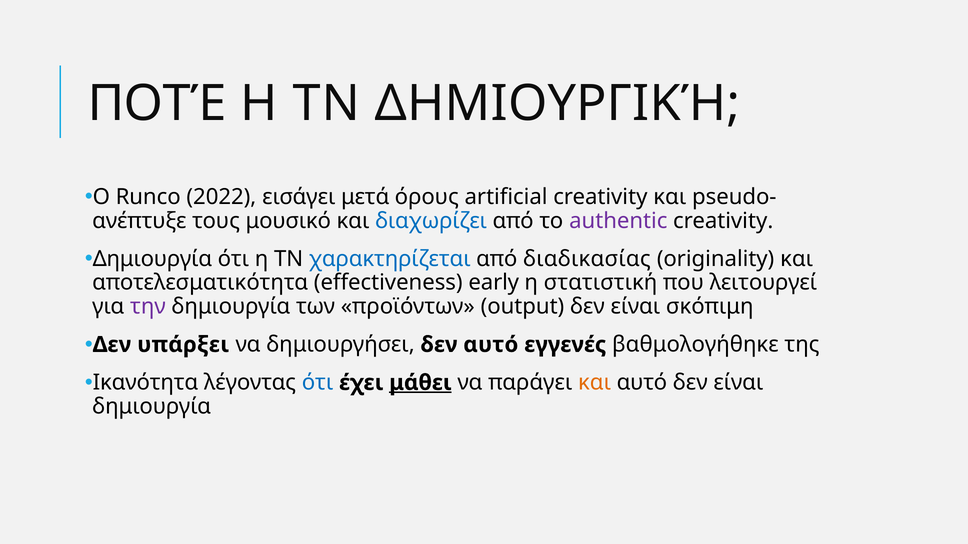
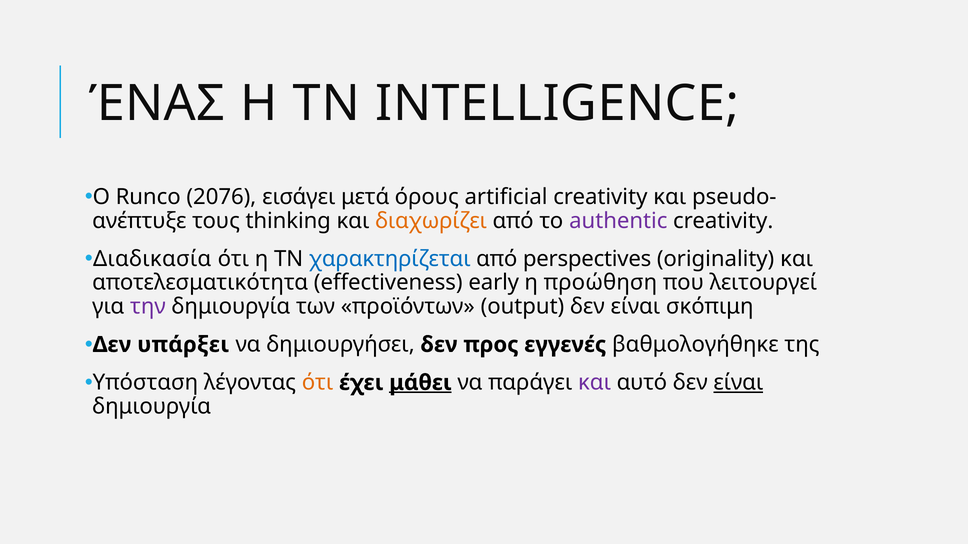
ΠΟΤΈ: ΠΟΤΈ -> ΈΝΑΣ (157, 104)
ΔΗΜΙΟΥΡΓΙΚΉ: ΔΗΜΙΟΥΡΓΙΚΉ -> INTELLIGENCE (557, 104)
2022: 2022 -> 2076 (221, 197)
μουσικό: μουσικό -> thinking (288, 221)
διαχωρίζει colour: blue -> orange (431, 221)
Δημιουργία: Δημιουργία -> Διαδικασία (152, 259)
διαδικασίας: διαδικασίας -> perspectives (587, 259)
στατιστική: στατιστική -> προώθηση (600, 283)
δεν αυτό: αυτό -> προς (491, 345)
Ικανότητα: Ικανότητα -> Υπόσταση (145, 383)
ότι colour: blue -> orange (318, 383)
και colour: orange -> purple (595, 383)
είναι underline: none -> present (738, 383)
